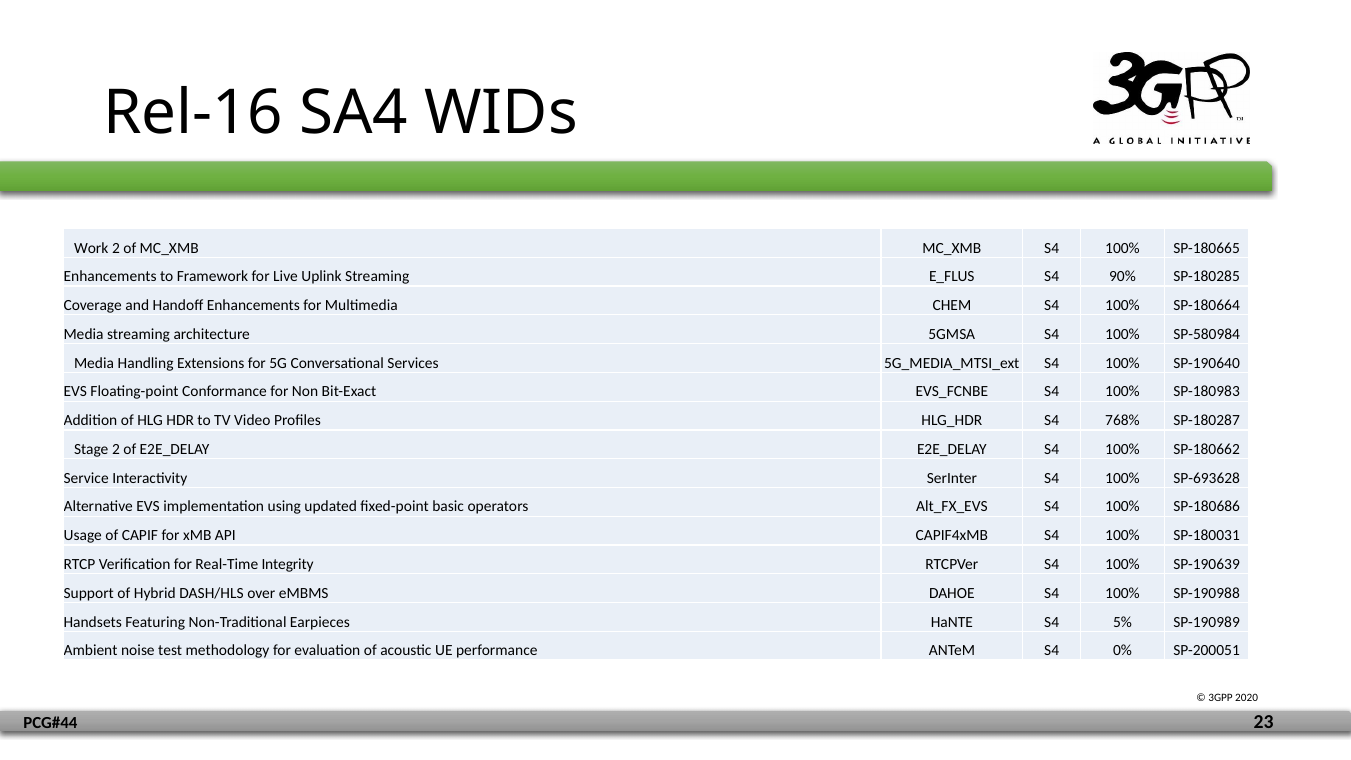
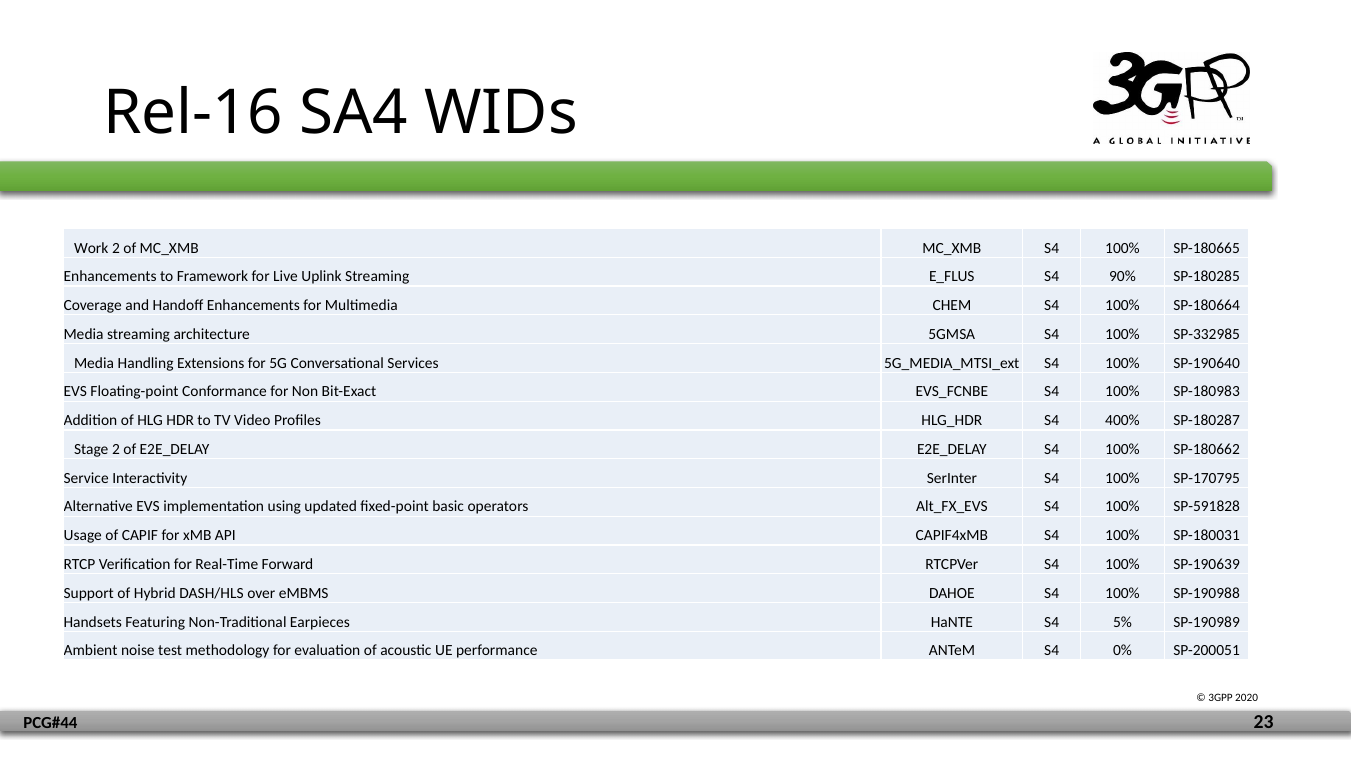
SP-580984: SP-580984 -> SP-332985 (1207, 334)
768%: 768% -> 400% (1122, 421)
SP-693628: SP-693628 -> SP-170795 (1207, 478)
SP-180686: SP-180686 -> SP-591828 (1207, 507)
Integrity: Integrity -> Forward (288, 564)
